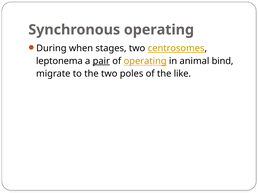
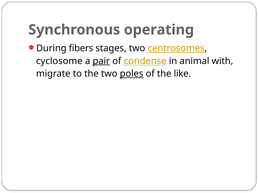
when: when -> fibers (81, 48)
leptonema: leptonema -> cyclosome (59, 61)
of operating: operating -> condense (145, 61)
bind: bind -> with (222, 61)
poles underline: none -> present (132, 74)
